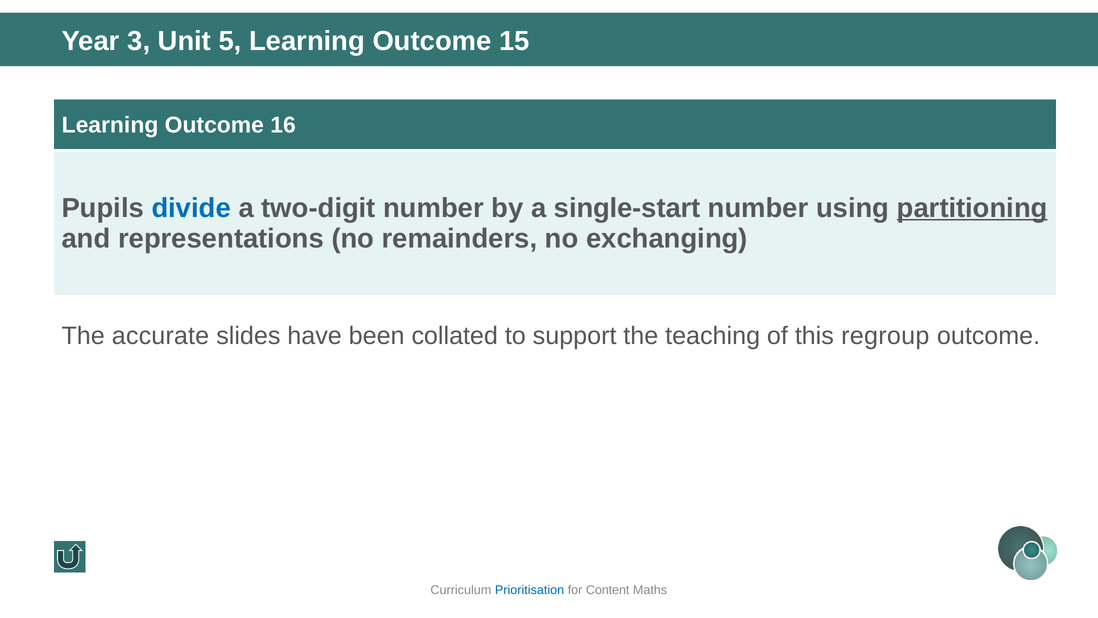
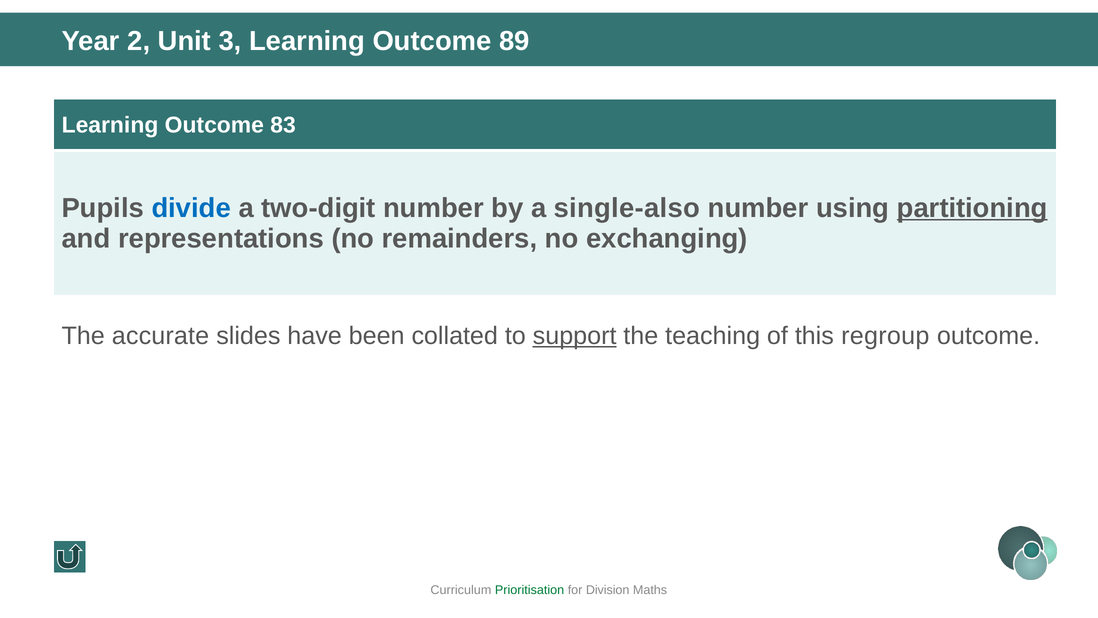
3: 3 -> 2 (139, 41)
5: 5 -> 3 (230, 41)
15: 15 -> 89 (514, 41)
16: 16 -> 83 (283, 125)
single-start: single-start -> single-also (627, 208)
support underline: none -> present (575, 336)
Prioritisation colour: blue -> green (530, 590)
Content: Content -> Division (608, 590)
